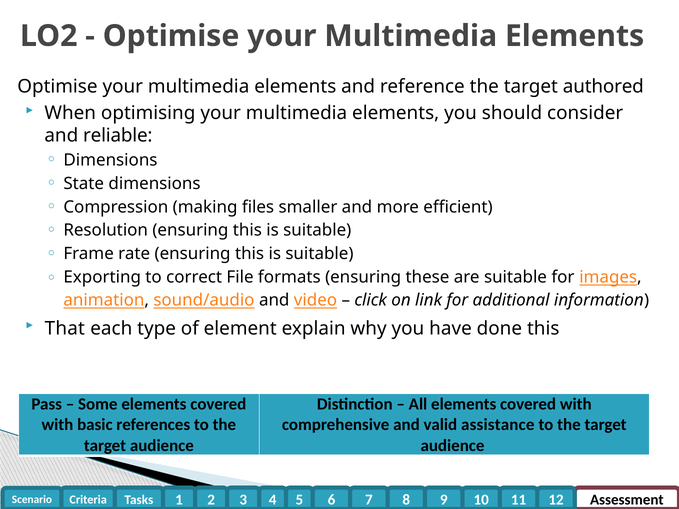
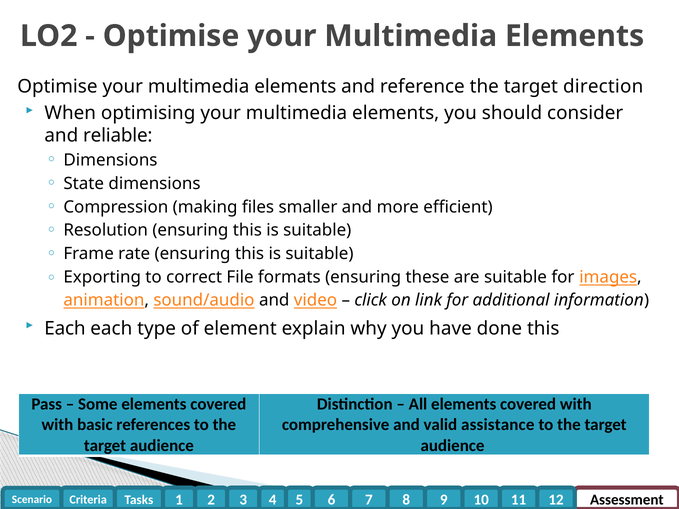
authored: authored -> direction (603, 87)
That: That -> Each (65, 329)
